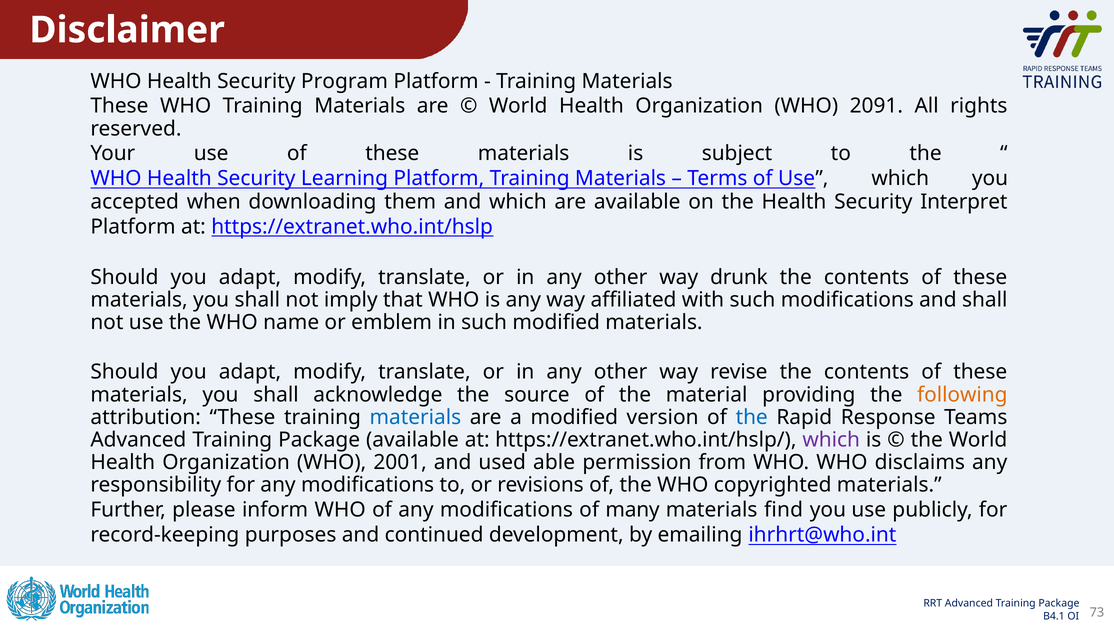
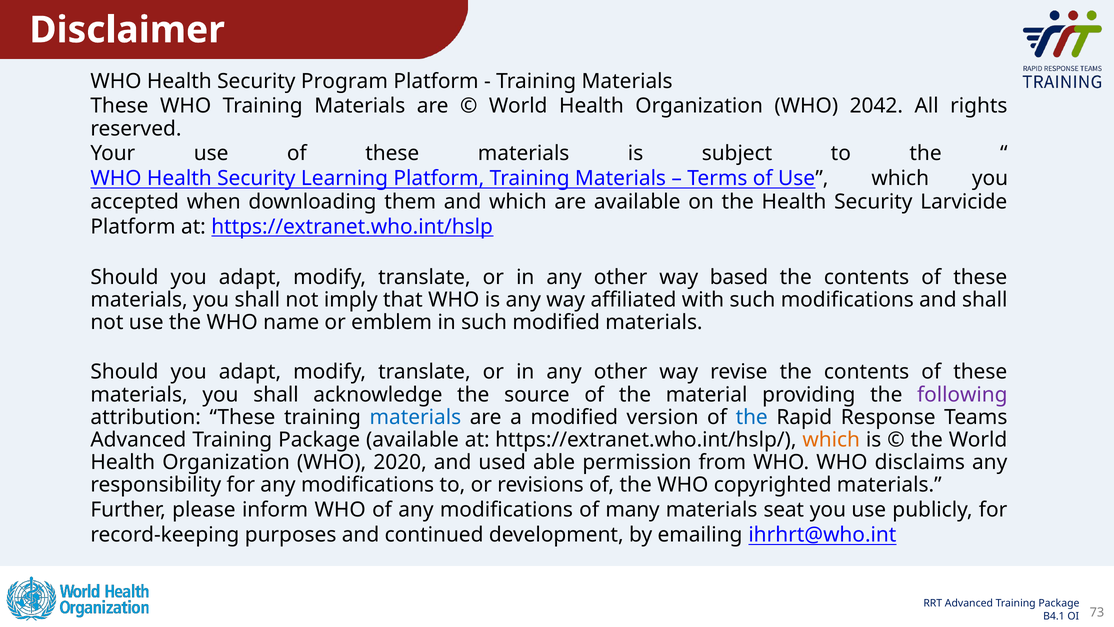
2091: 2091 -> 2042 (876, 106)
Interpret: Interpret -> Larvicide (964, 202)
drunk: drunk -> based (739, 277)
following colour: orange -> purple (962, 394)
which colour: purple -> orange (831, 440)
2001: 2001 -> 2020 (400, 462)
find: find -> seat (784, 510)
